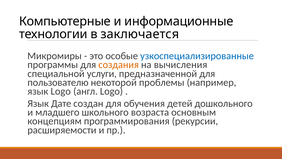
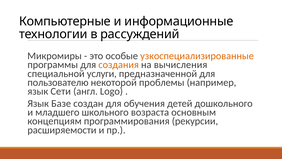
заключается: заключается -> рассуждений (140, 34)
узкоспециализированные colour: blue -> orange (197, 56)
язык Logo: Logo -> Сети (61, 91)
Дате: Дате -> Базе (61, 103)
